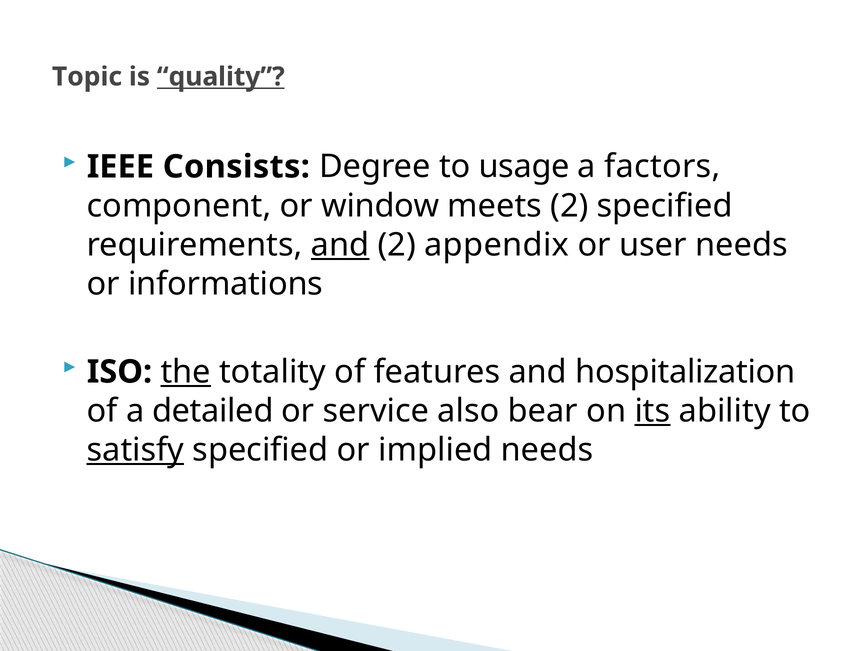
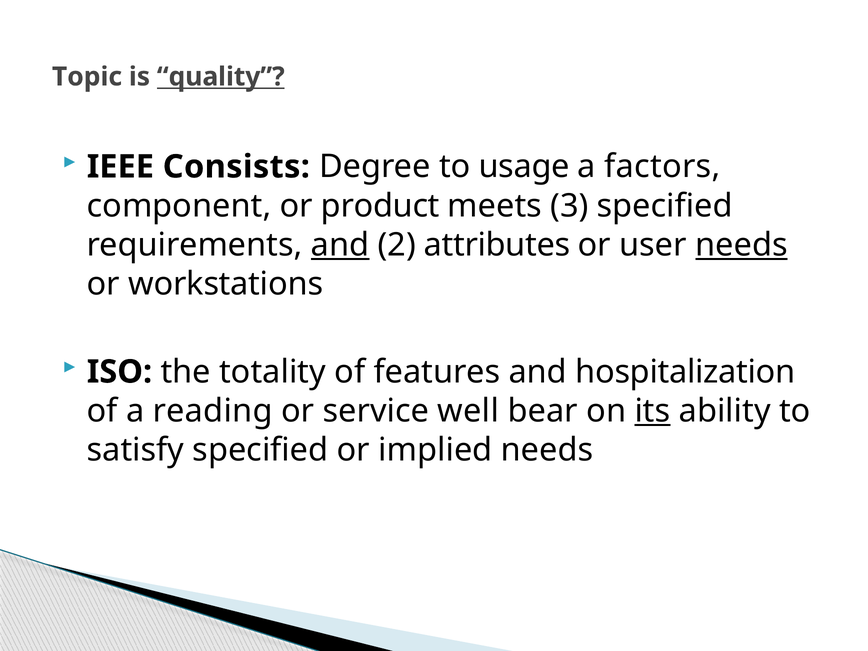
window: window -> product (380, 206)
meets 2: 2 -> 3 (569, 206)
appendix: appendix -> attributes (497, 245)
needs underline: none -> present (742, 245)
informations: informations -> workstations (226, 284)
the underline: present -> none (186, 372)
detailed: detailed -> reading (213, 411)
also: also -> well (468, 411)
satisfy underline: present -> none (135, 450)
